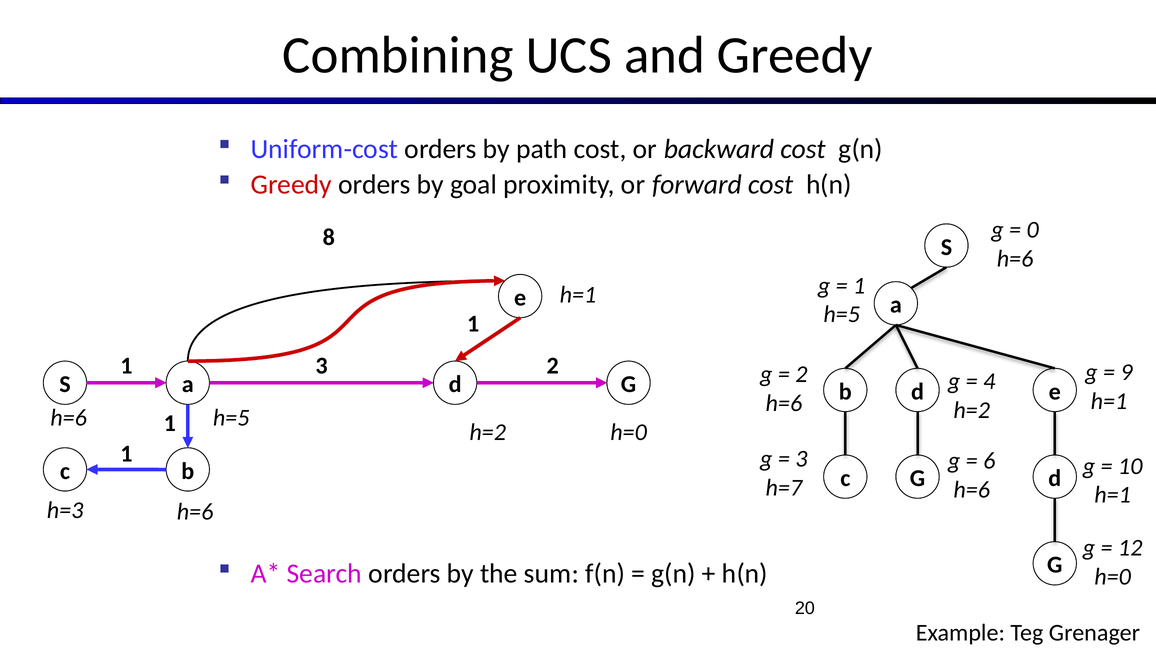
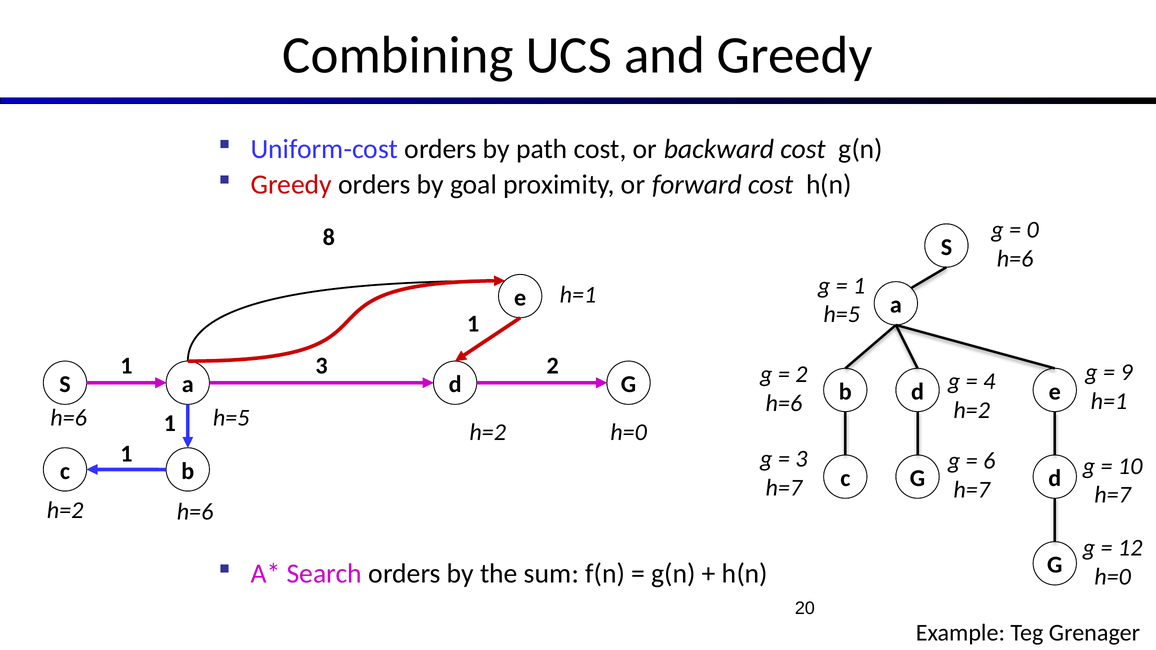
h=6: h=6 -> h=7 (972, 490)
h=1: h=1 -> h=7 (1113, 495)
h=3: h=3 -> h=2 (65, 510)
